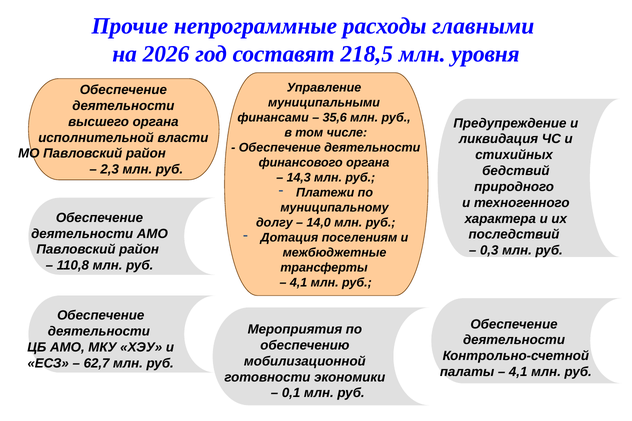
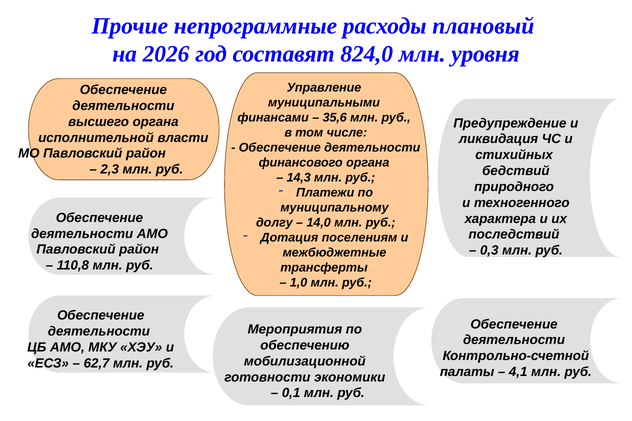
главными: главными -> плановый (483, 26)
218,5: 218,5 -> 824,0 (367, 54)
4,1: 4,1 -> 1,0 (299, 283)
